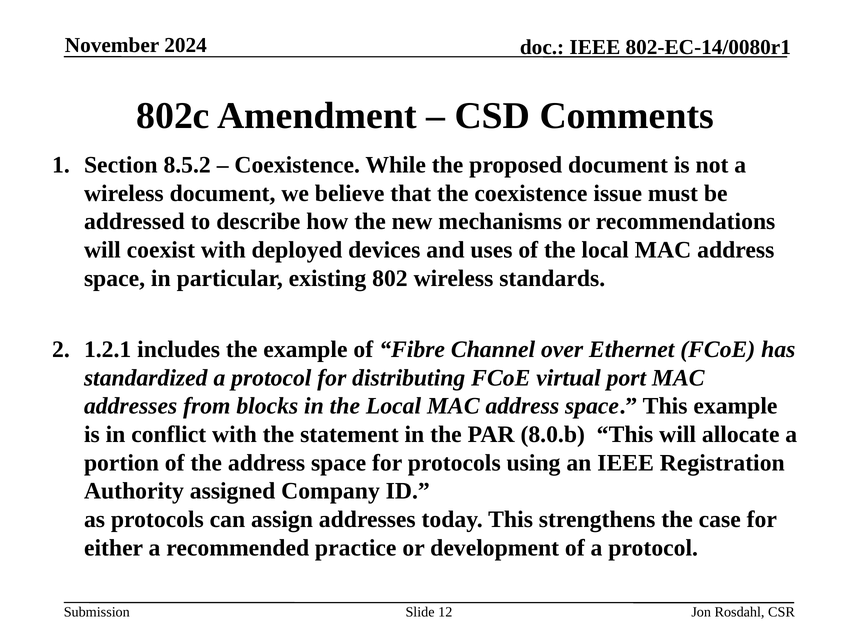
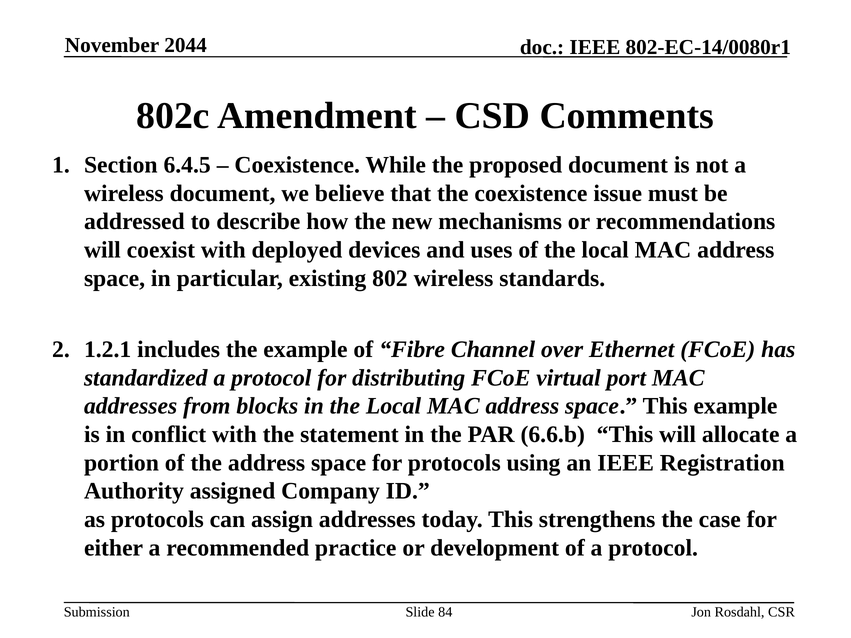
2024: 2024 -> 2044 (186, 45)
8.5.2: 8.5.2 -> 6.4.5 (187, 165)
8.0.b: 8.0.b -> 6.6.b (553, 435)
12: 12 -> 84 (445, 612)
